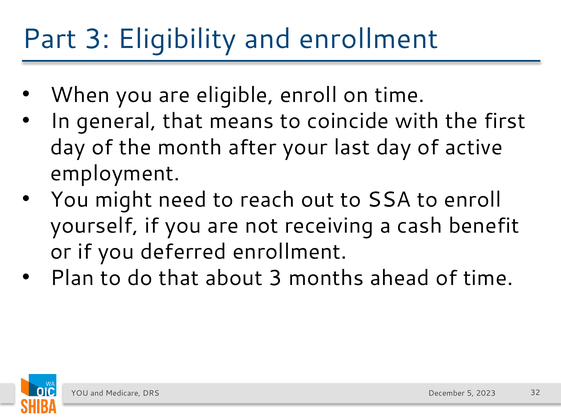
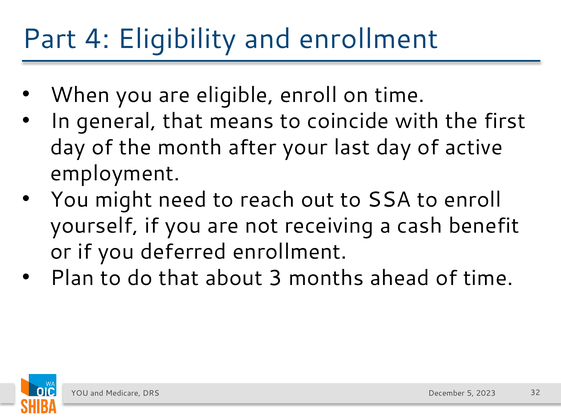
Part 3: 3 -> 4 (97, 39)
